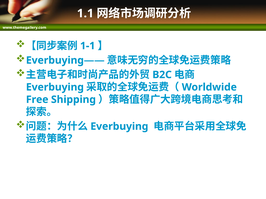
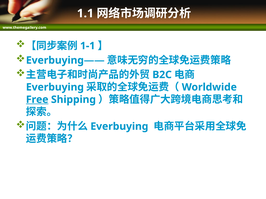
Free underline: none -> present (37, 100)
